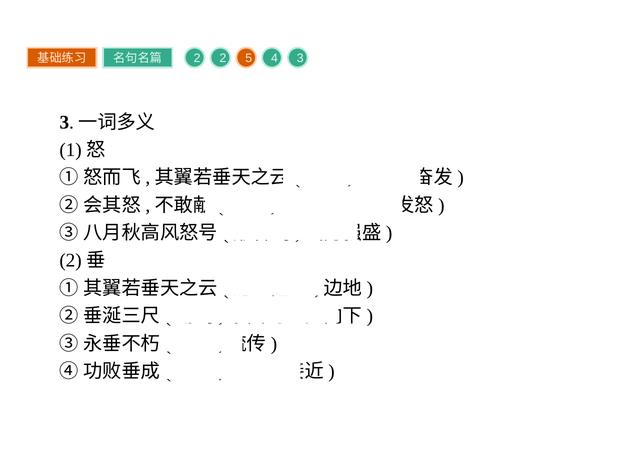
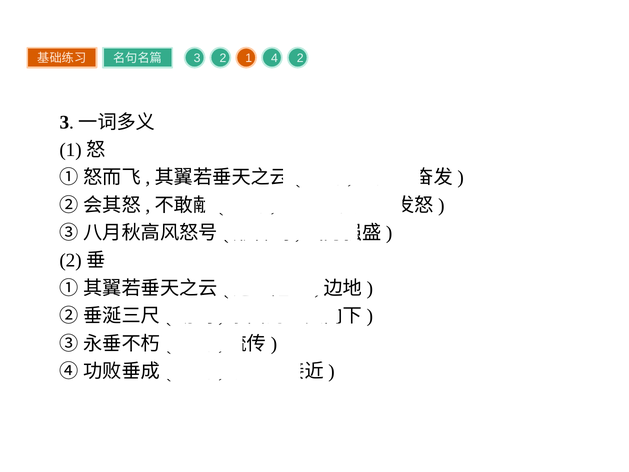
2: 2 -> 3 (197, 58)
5: 5 -> 1 (249, 58)
4 3: 3 -> 2 (300, 58)
